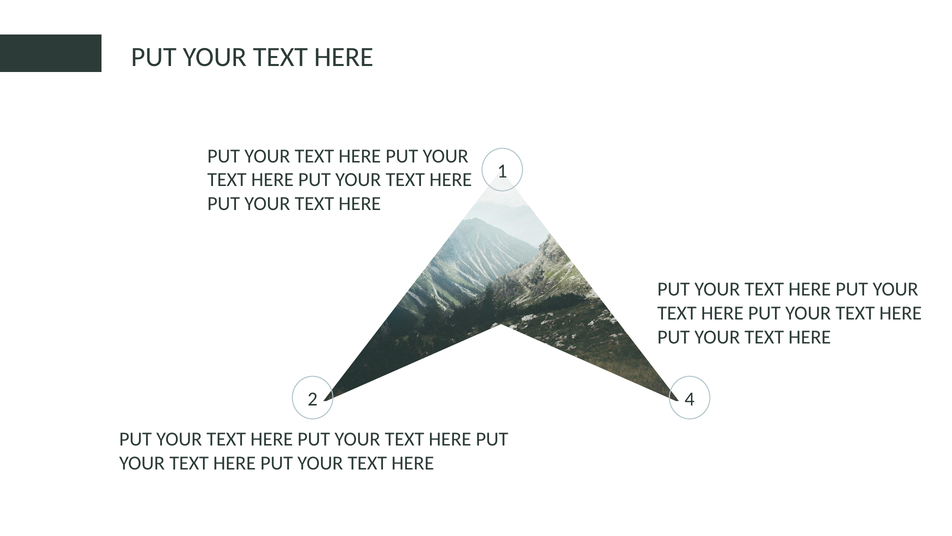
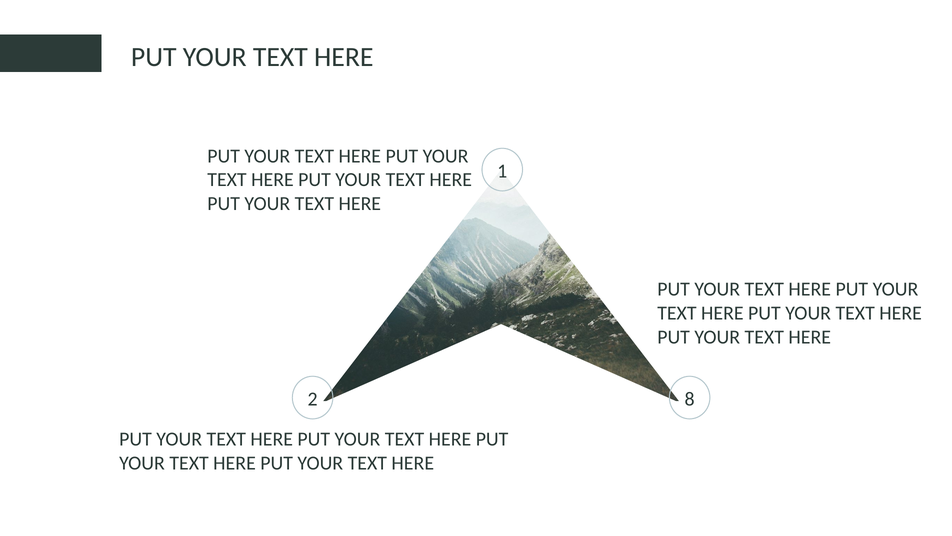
4: 4 -> 8 (690, 399)
